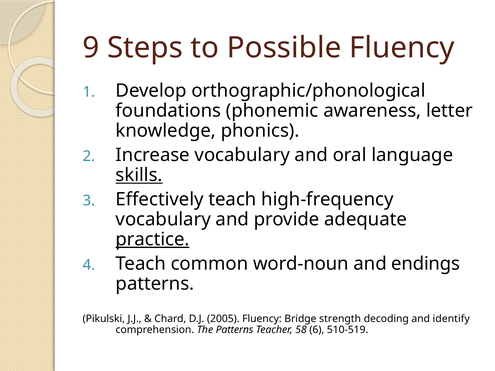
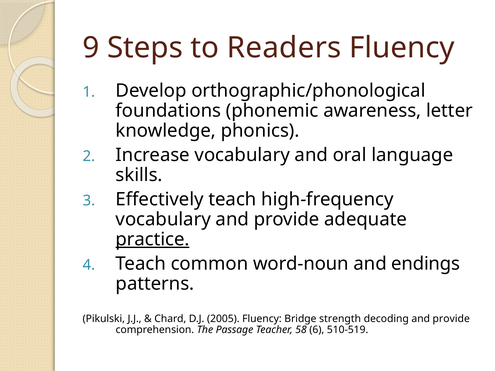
Possible: Possible -> Readers (284, 48)
skills underline: present -> none (139, 175)
decoding and identify: identify -> provide (451, 319)
The Patterns: Patterns -> Passage (234, 330)
